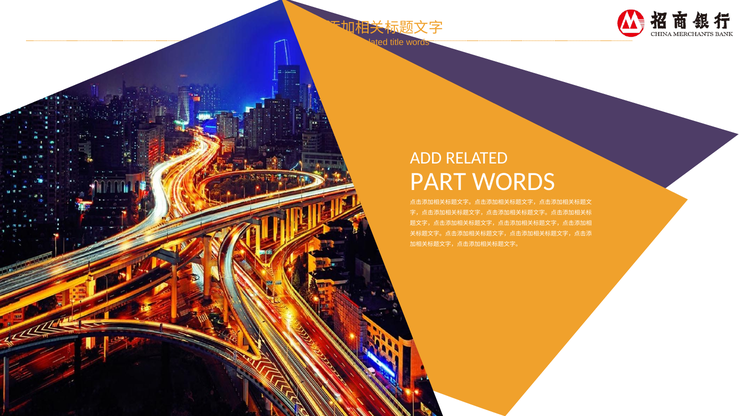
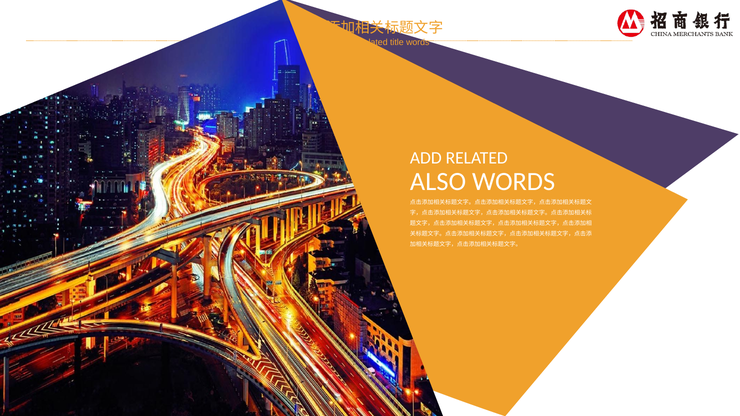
PART: PART -> ALSO (438, 182)
